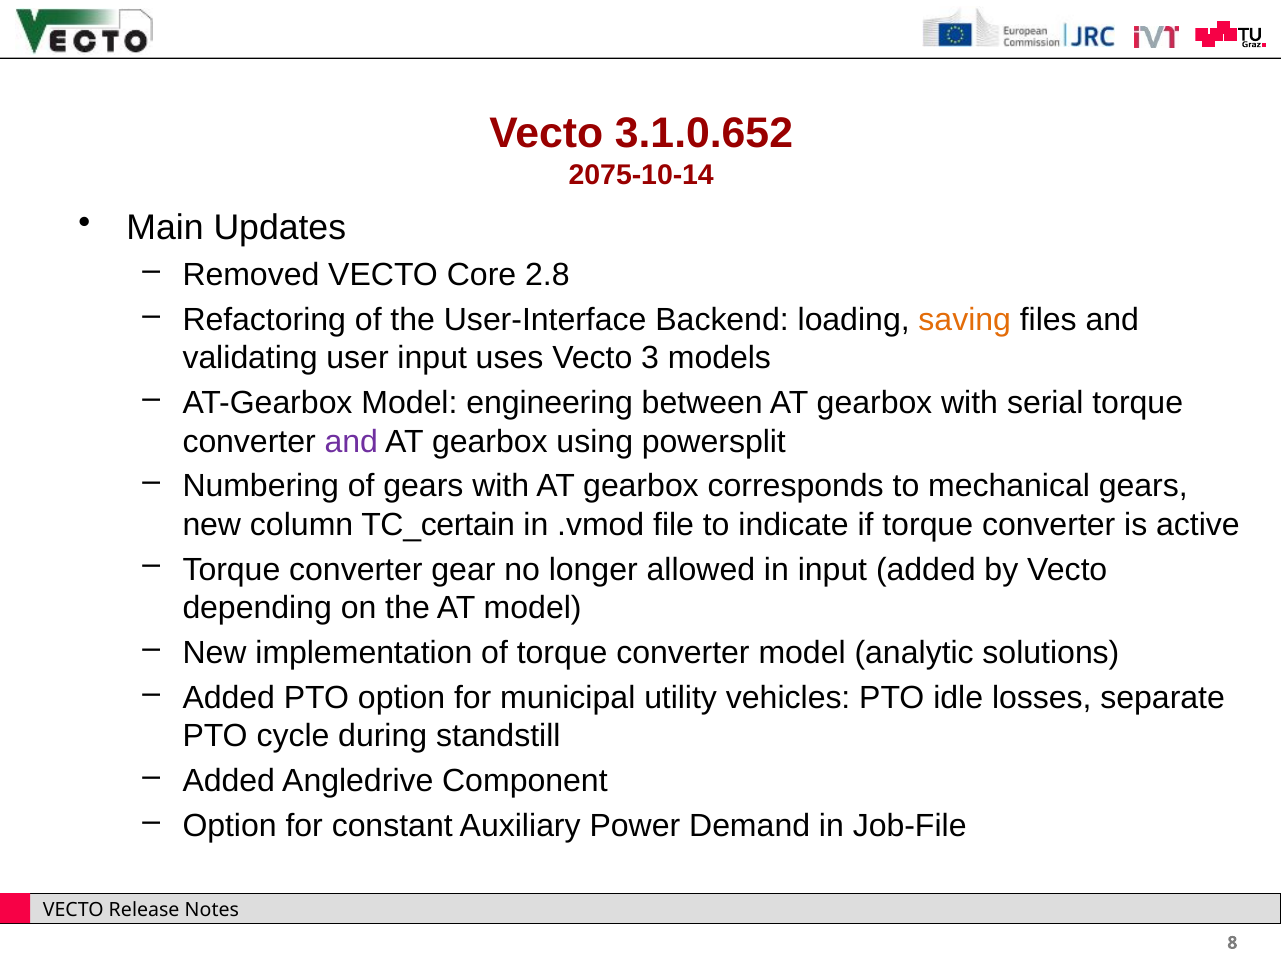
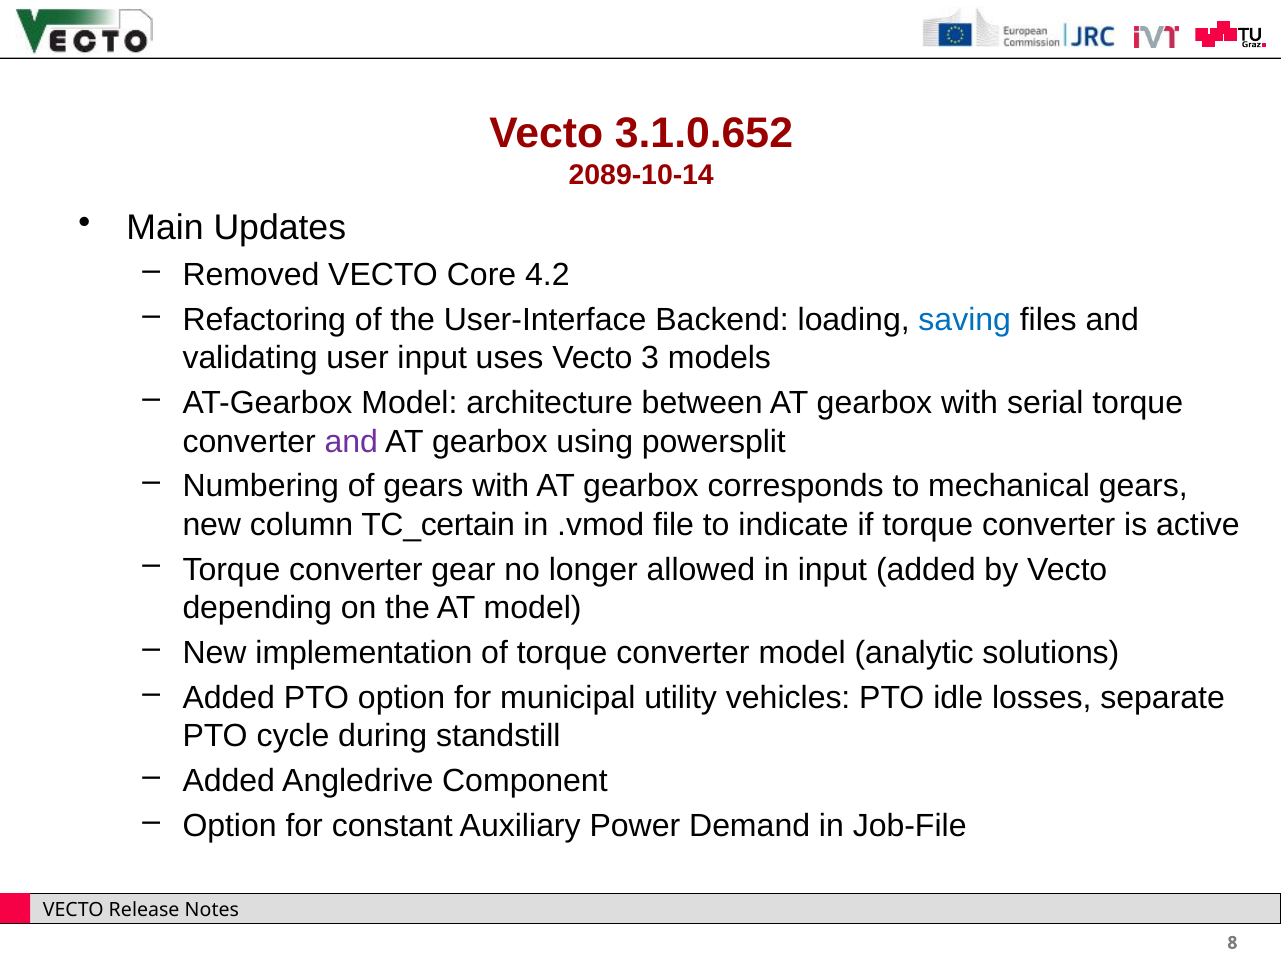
2075-10-14: 2075-10-14 -> 2089-10-14 (641, 175)
2.8: 2.8 -> 4.2 (547, 275)
saving colour: orange -> blue (965, 320)
engineering: engineering -> architecture (550, 403)
